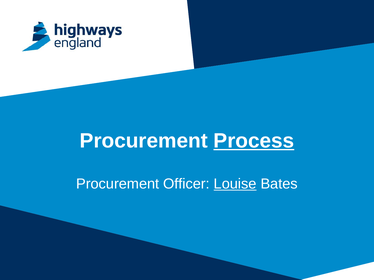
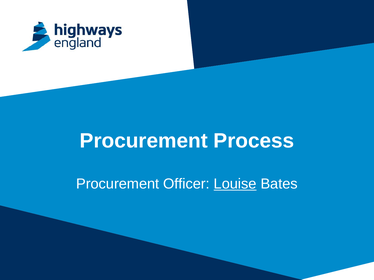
Process underline: present -> none (254, 141)
